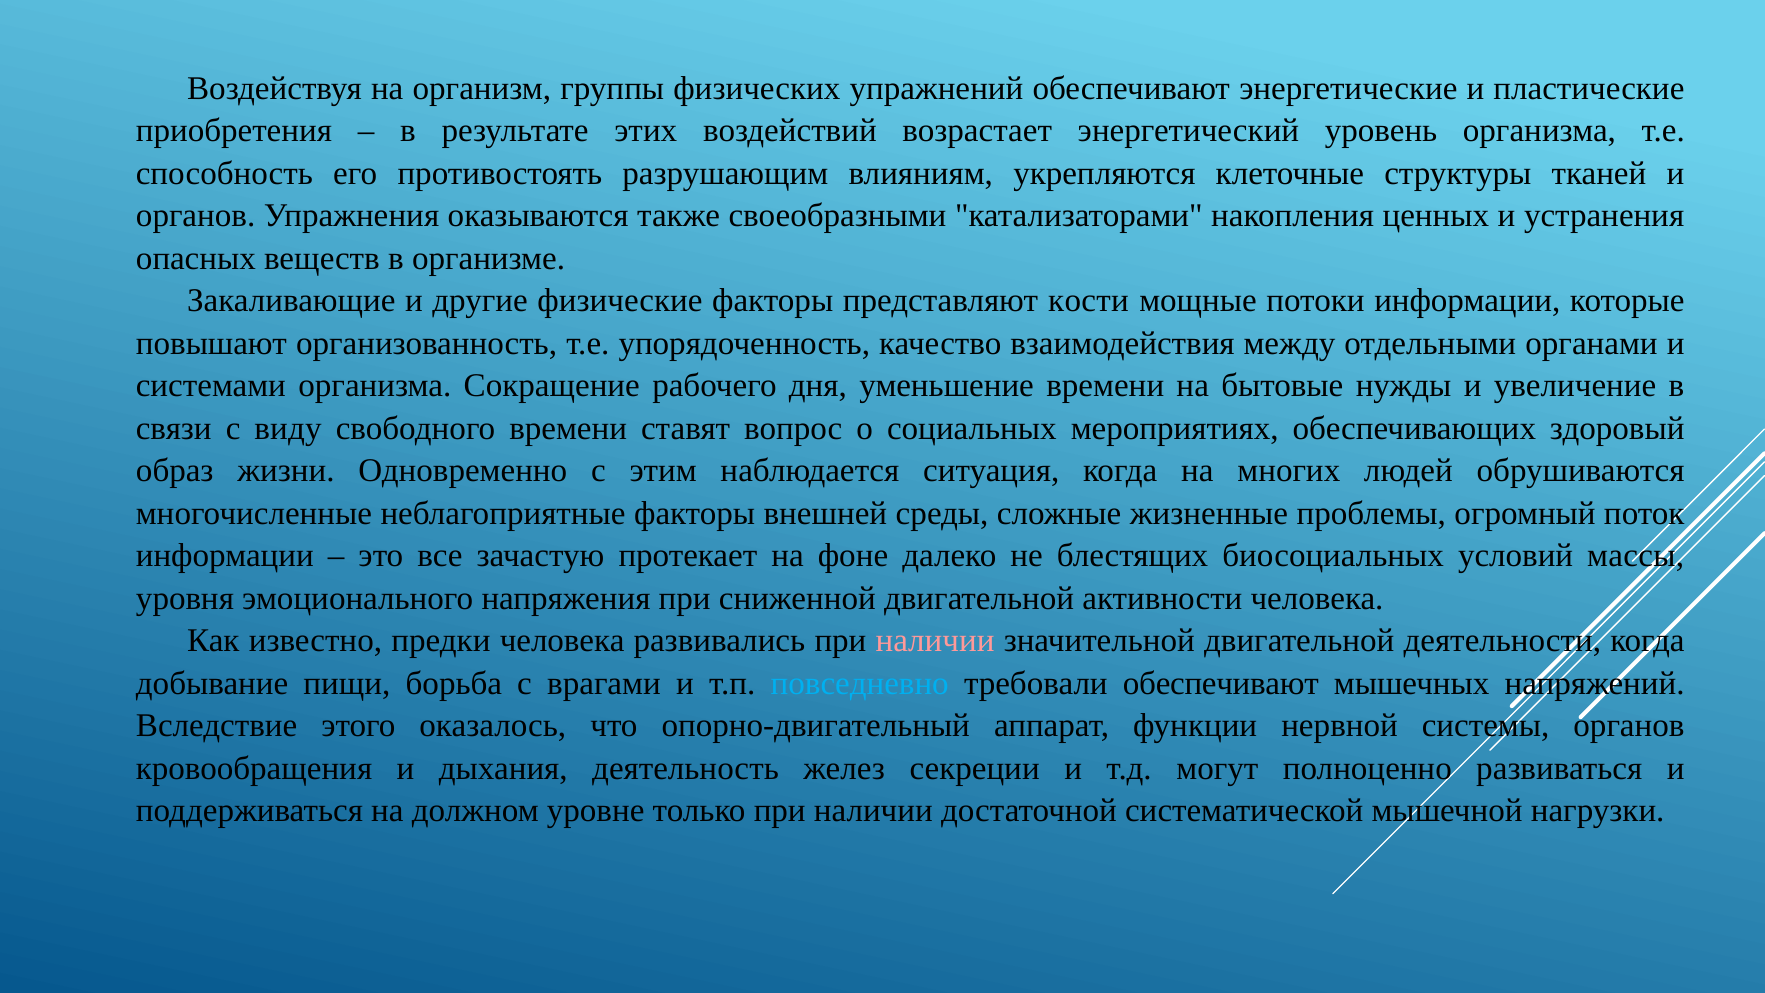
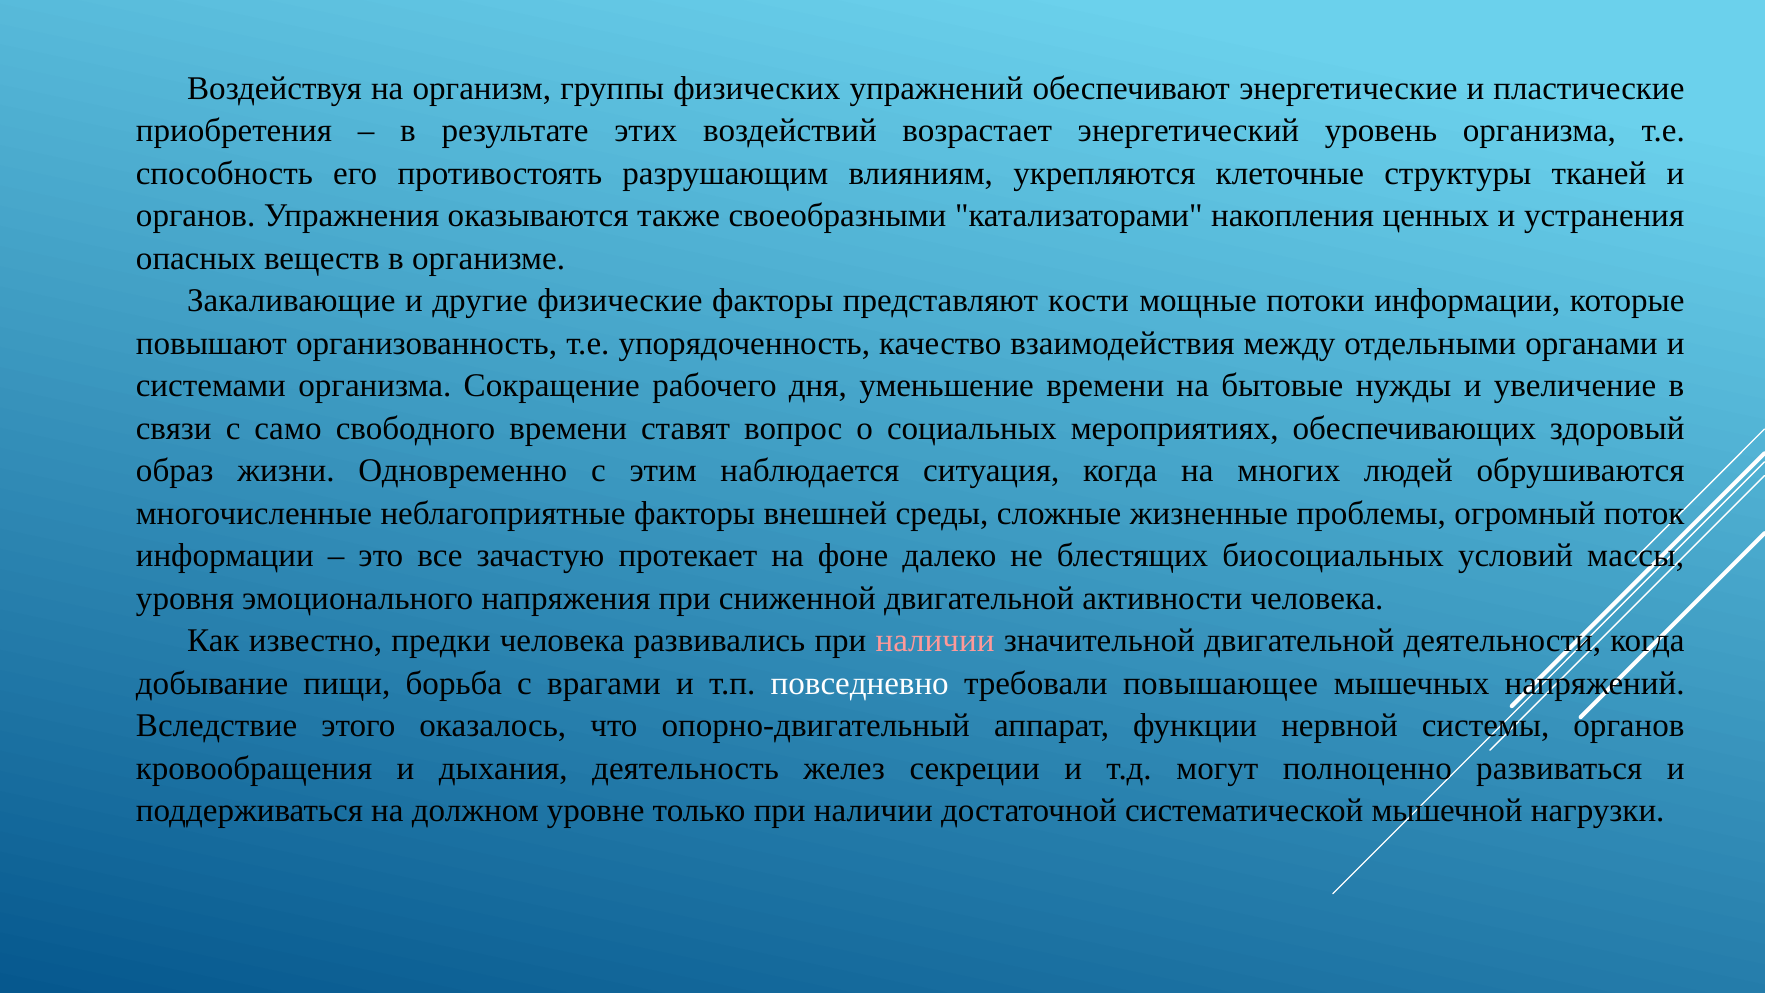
виду: виду -> само (288, 428)
повседневно colour: light blue -> white (860, 683)
требовали обеспечивают: обеспечивают -> повышающее (1221, 683)
